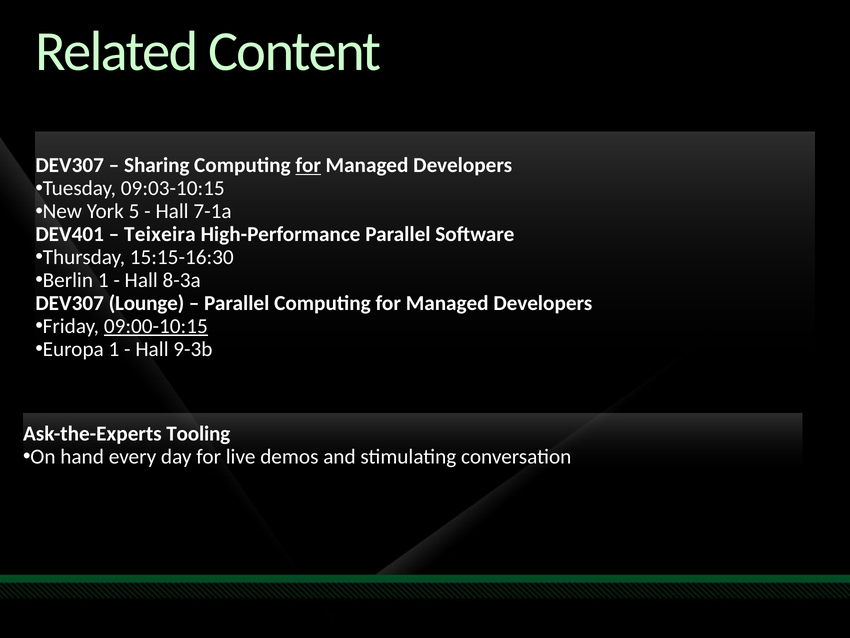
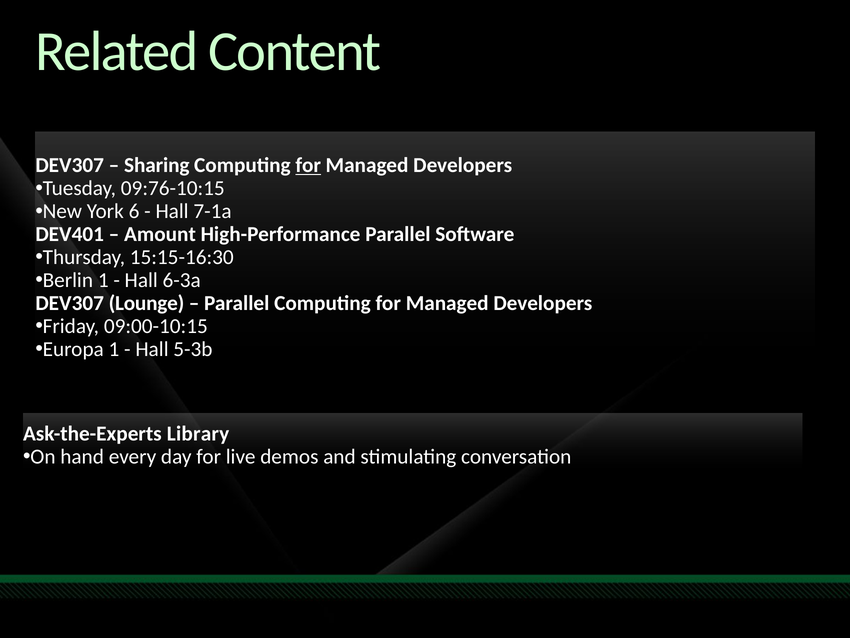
09:03-10:15: 09:03-10:15 -> 09:76-10:15 (173, 188)
5: 5 -> 6 (134, 211)
Teixeira: Teixeira -> Amount (160, 234)
8-3a: 8-3a -> 6-3a (182, 280)
09:00-10:15 underline: present -> none (156, 326)
9-3b: 9-3b -> 5-3b (193, 349)
Tooling: Tooling -> Library (198, 433)
